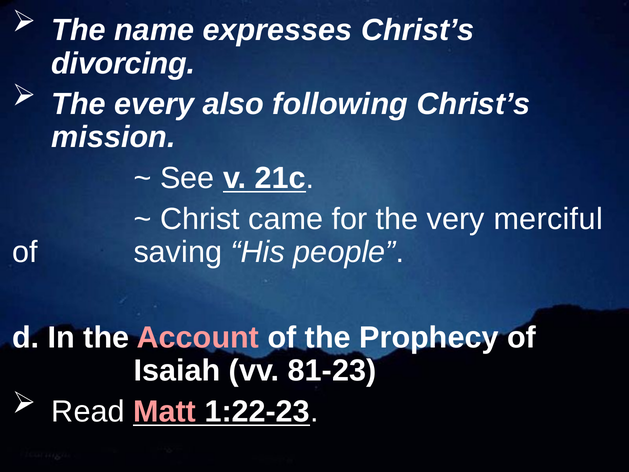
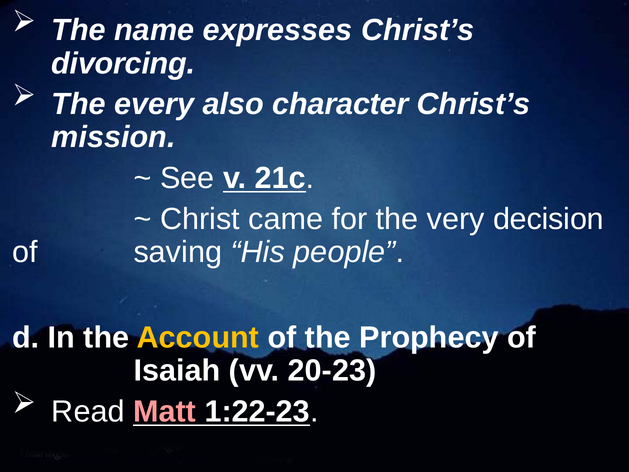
following: following -> character (340, 104)
merciful: merciful -> decision (549, 219)
Account colour: pink -> yellow (198, 338)
81-23: 81-23 -> 20-23 (332, 371)
